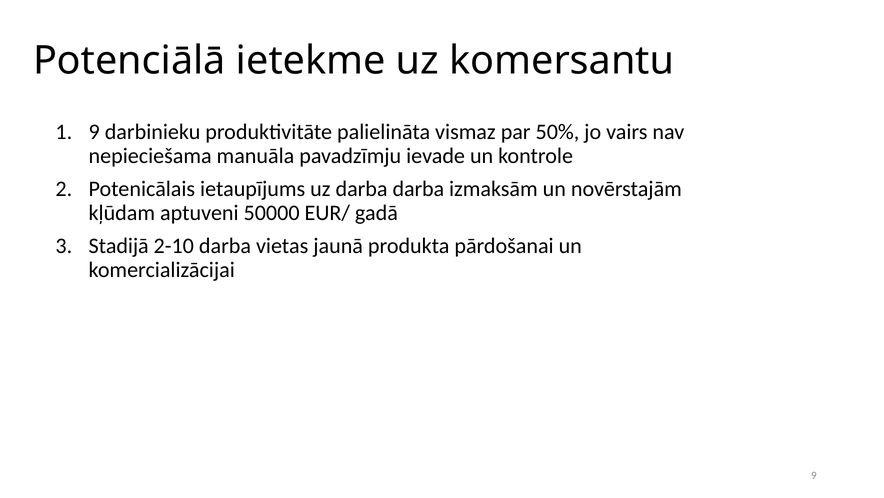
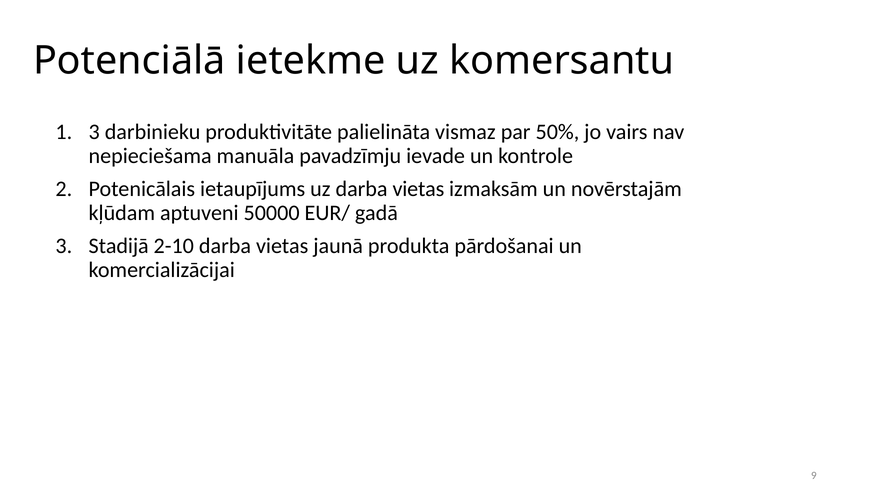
9: 9 -> 3 (94, 132)
uz darba darba: darba -> vietas (418, 189)
